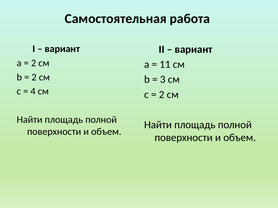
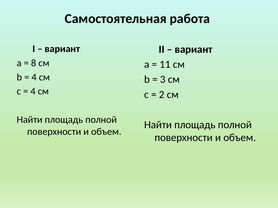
2: 2 -> 8 (34, 63)
2: 2 -> 4 (34, 77)
